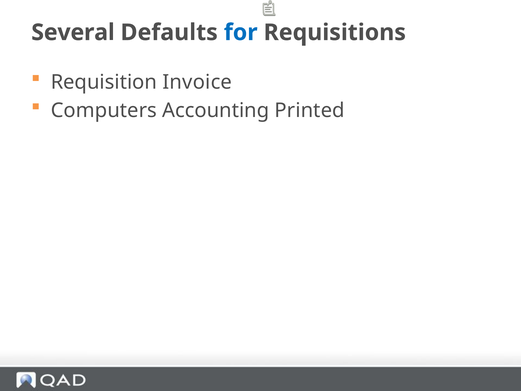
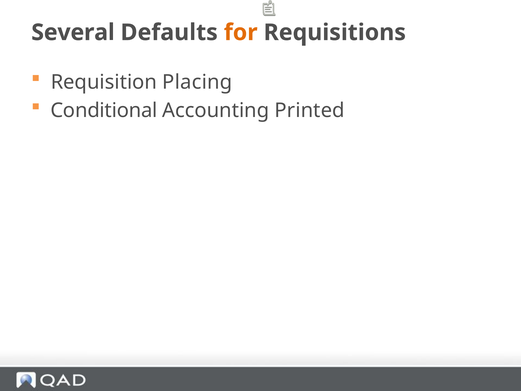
for colour: blue -> orange (241, 32)
Invoice: Invoice -> Placing (197, 82)
Computers: Computers -> Conditional (104, 110)
